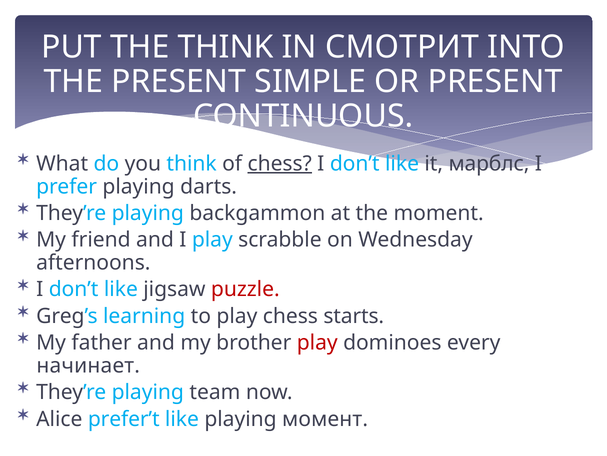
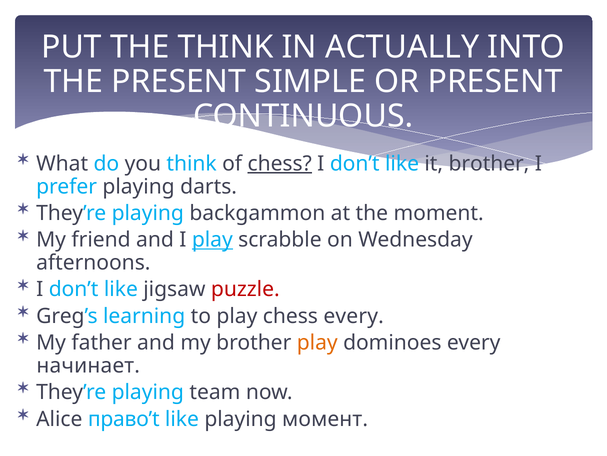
СМОТРИТ: СМОТРИТ -> ACTUALLY (402, 47)
it марблс: марблс -> brother (489, 164)
play underline: none -> present (212, 240)
chess starts: starts -> every (354, 316)
play colour: red -> orange (317, 342)
prefer’t: prefer’t -> право’t (124, 418)
